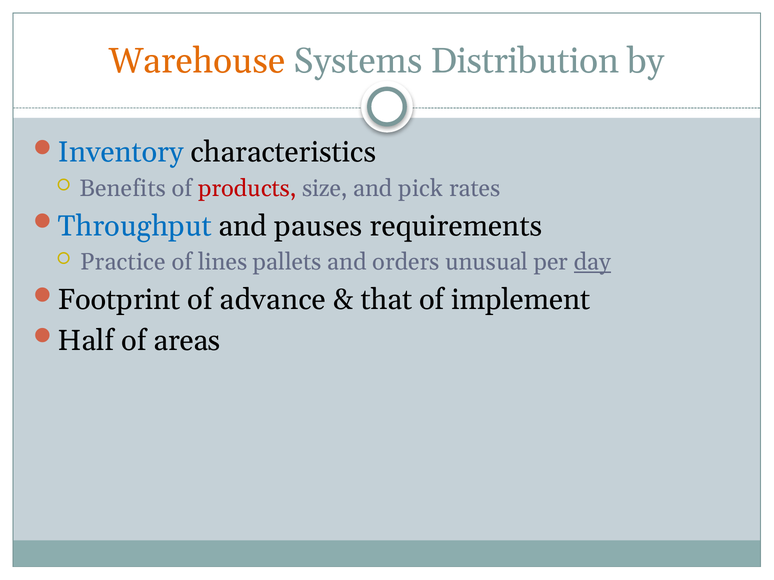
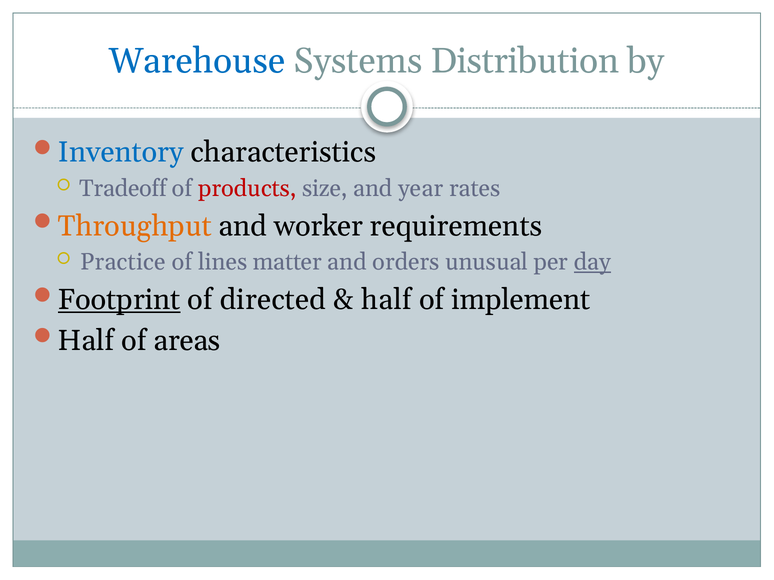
Warehouse colour: orange -> blue (197, 61)
Benefits: Benefits -> Tradeoff (123, 189)
pick: pick -> year (421, 189)
Throughput colour: blue -> orange (135, 226)
pauses: pauses -> worker (319, 226)
pallets: pallets -> matter (287, 262)
Footprint underline: none -> present (119, 300)
advance: advance -> directed (273, 300)
that: that -> half (386, 300)
